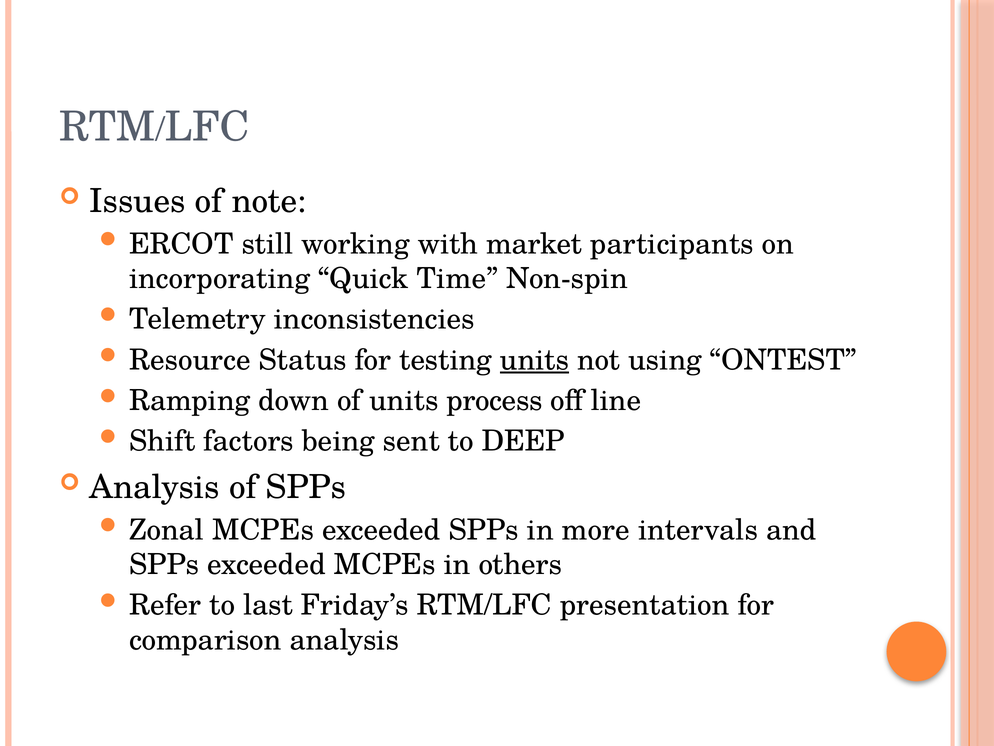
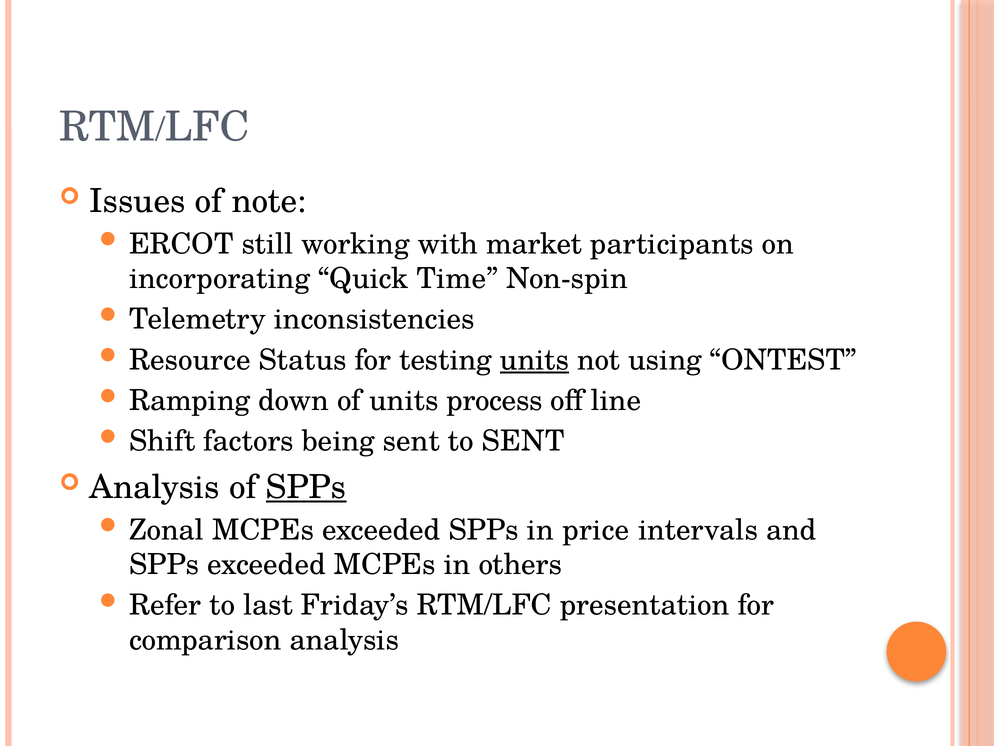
to DEEP: DEEP -> SENT (523, 441)
SPPs underline: none -> present (306, 487)
more: more -> price (596, 530)
